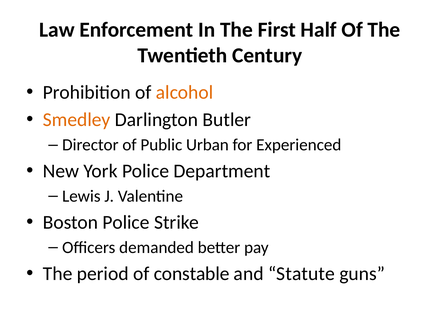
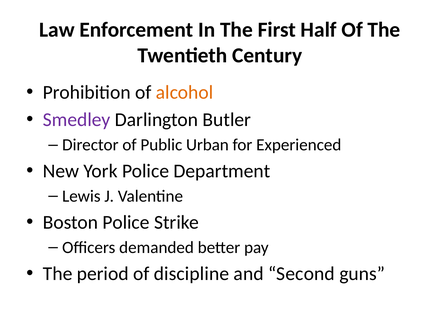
Smedley colour: orange -> purple (77, 120)
constable: constable -> discipline (192, 274)
Statute: Statute -> Second (301, 274)
